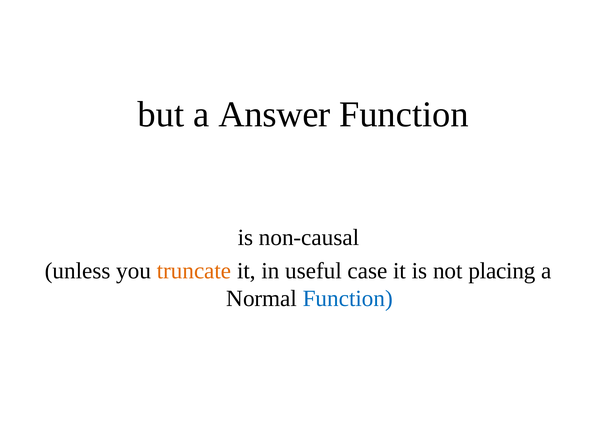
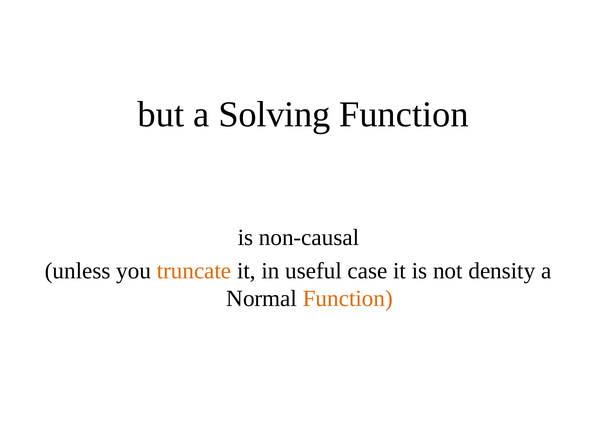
Answer: Answer -> Solving (274, 114)
placing: placing -> density (502, 271)
Function colour: blue -> orange (348, 298)
